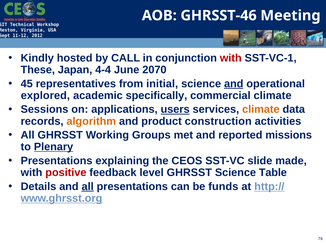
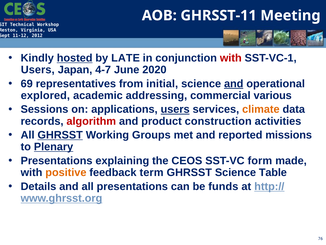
GHRSST-46: GHRSST-46 -> GHRSST-11 (219, 15)
hosted underline: none -> present (75, 58)
CALL: CALL -> LATE (126, 58)
These: These -> Users (38, 70)
4-4: 4-4 -> 4-7 (103, 70)
2070: 2070 -> 2020 (154, 70)
45: 45 -> 69 (27, 84)
specifically: specifically -> addressing (156, 95)
commercial climate: climate -> various (273, 95)
algorithm colour: orange -> red (91, 121)
GHRSST underline: none -> present (60, 135)
slide: slide -> form (260, 160)
positive colour: red -> orange (66, 172)
level: level -> term (152, 172)
all underline: present -> none (88, 186)
